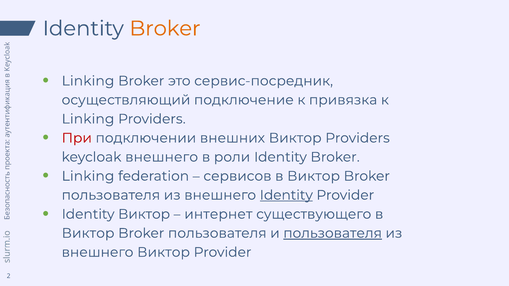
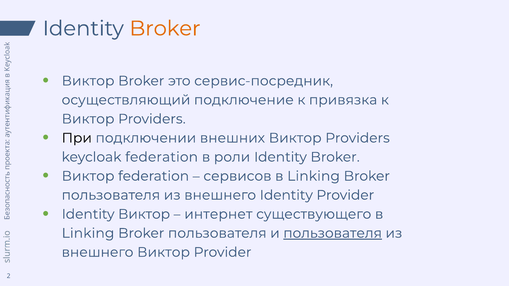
Linking: Linking -> Виктор (88, 81)
Linking: Linking -> Виктор (88, 119)
При colour: red -> black (77, 138)
keycloak внешнего: внешнего -> federation (162, 157)
Linking: Linking -> Виктор (88, 176)
Виктор: Виктор -> Linking (314, 176)
Identity underline: present -> none (286, 195)
Виктор: Виктор -> Linking (88, 233)
